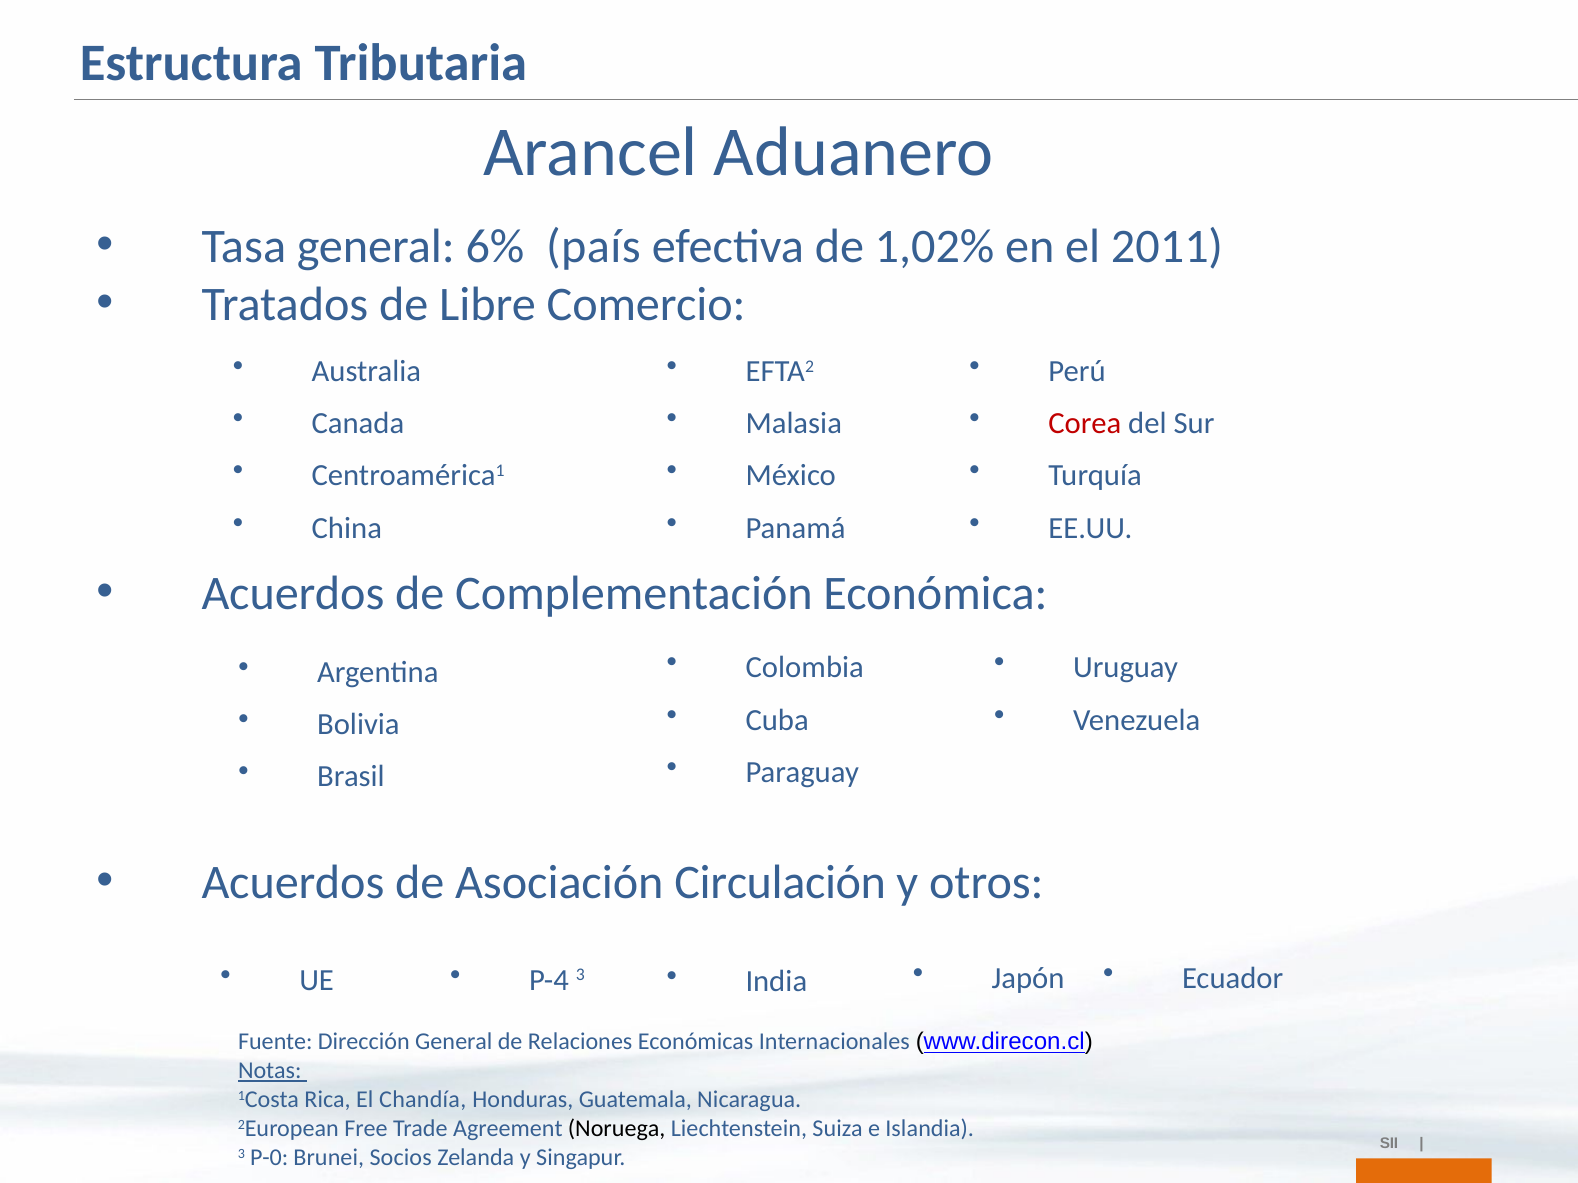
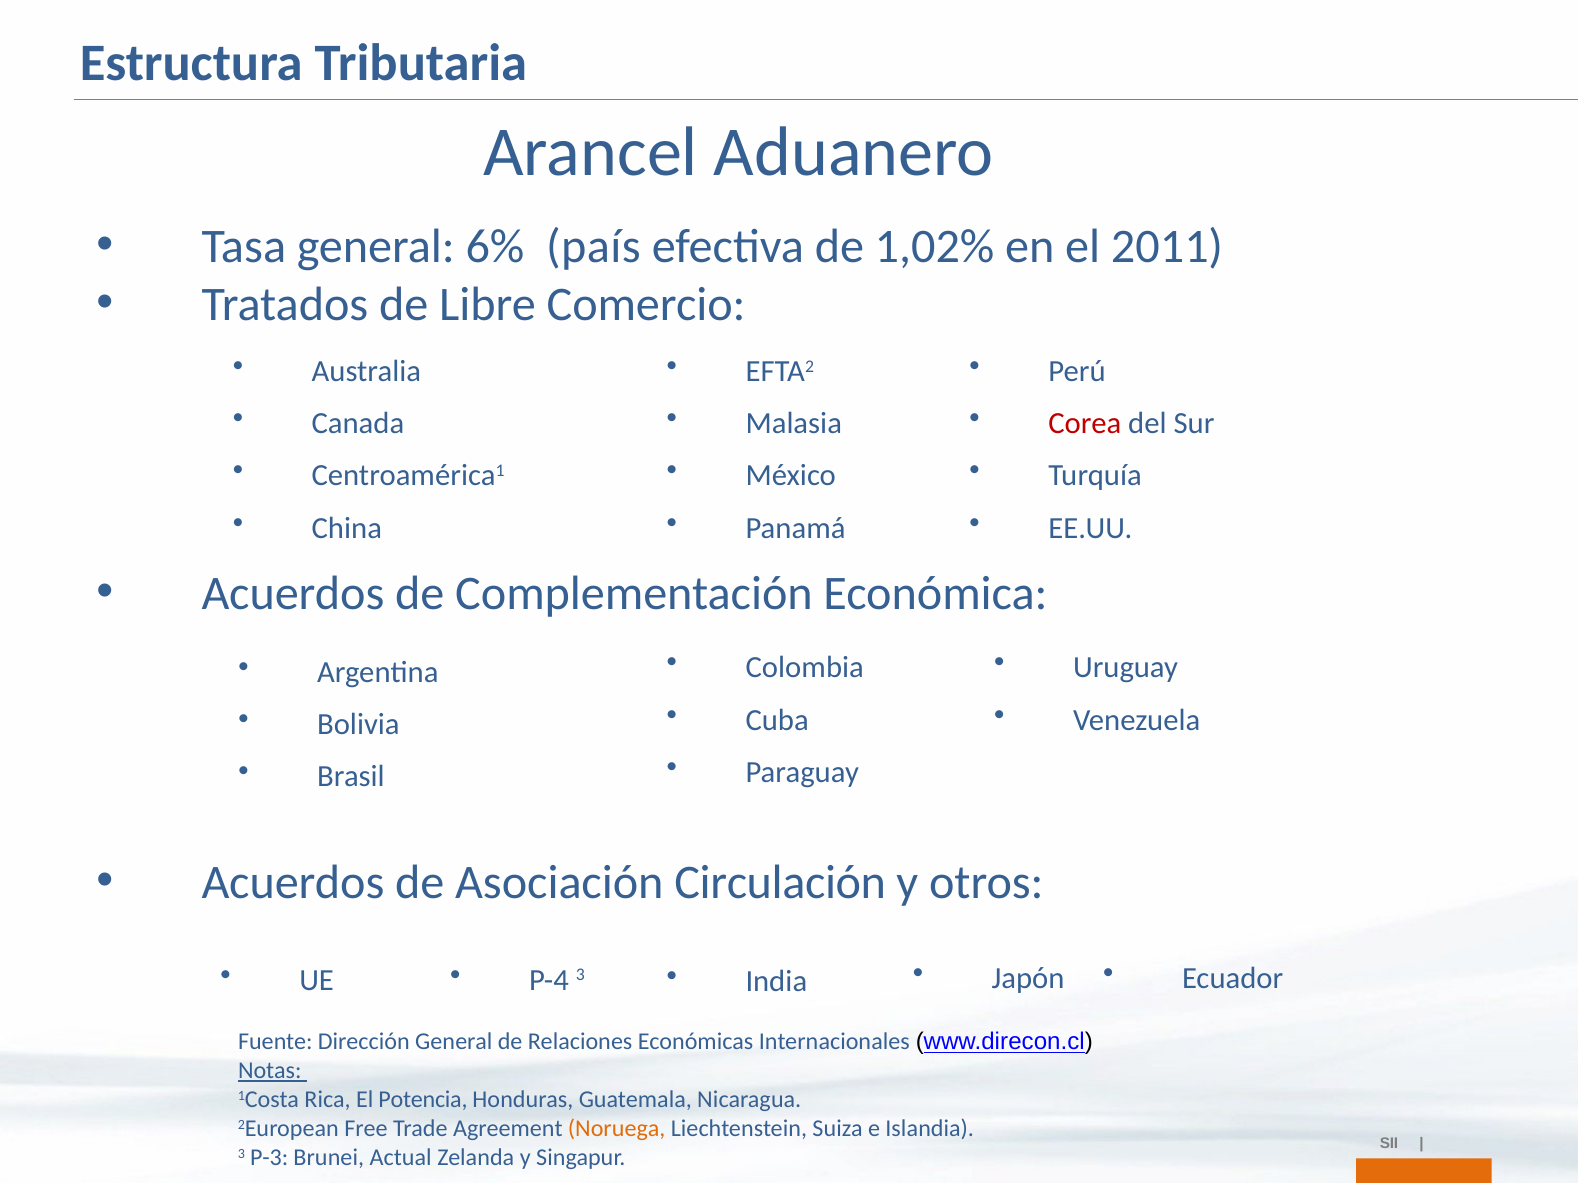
Chandía: Chandía -> Potencia (423, 1100)
Noruega colour: black -> orange (617, 1129)
P-0: P-0 -> P-3 (269, 1158)
Socios: Socios -> Actual (401, 1158)
